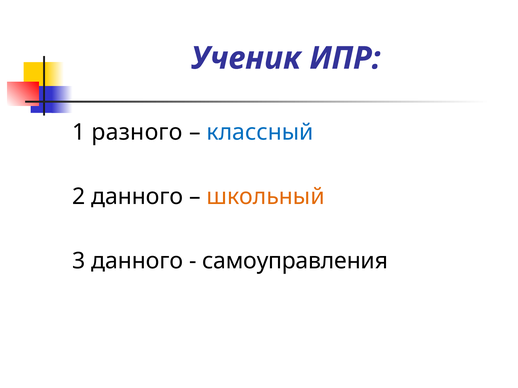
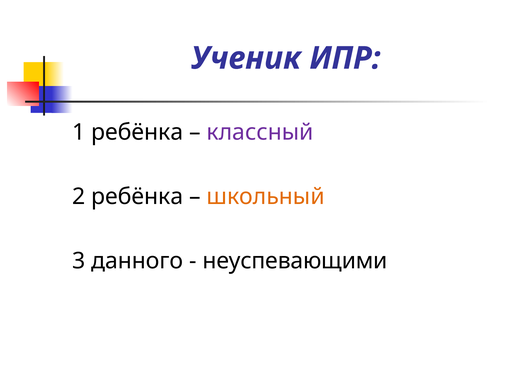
1 разного: разного -> ребёнка (137, 132)
классный colour: blue -> purple (260, 132)
2 данного: данного -> ребёнка (137, 197)
самоуправления: самоуправления -> неуспевающими (295, 261)
